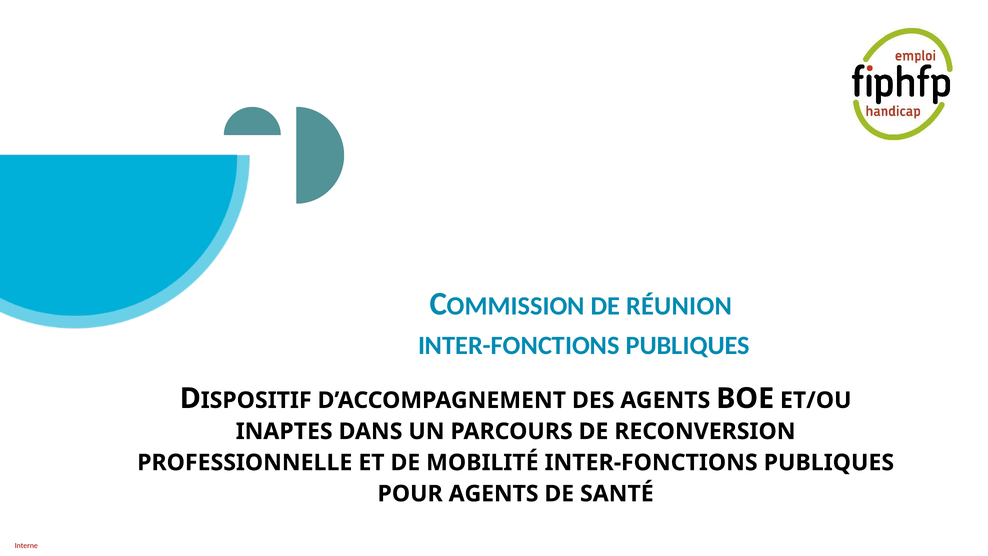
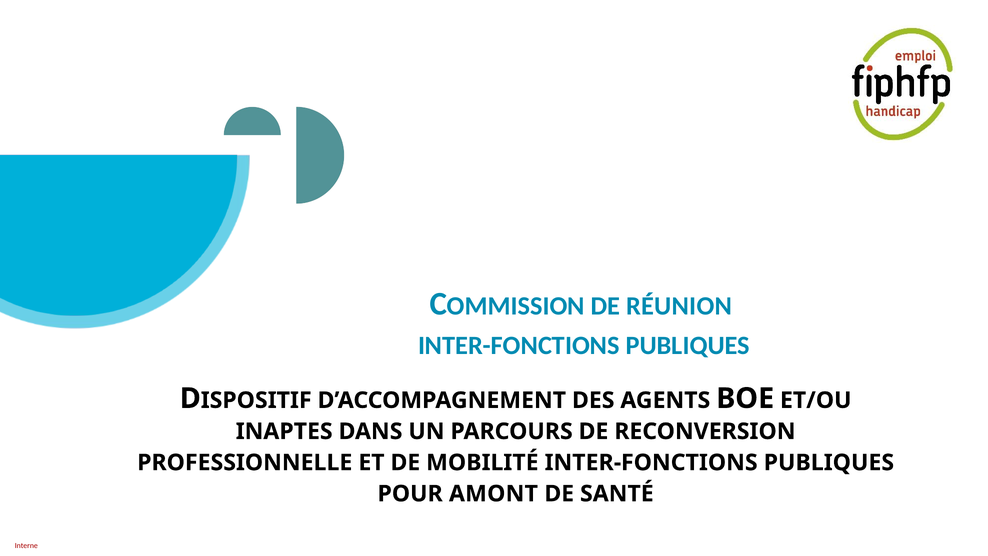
POUR AGENTS: AGENTS -> AMONT (493, 494)
